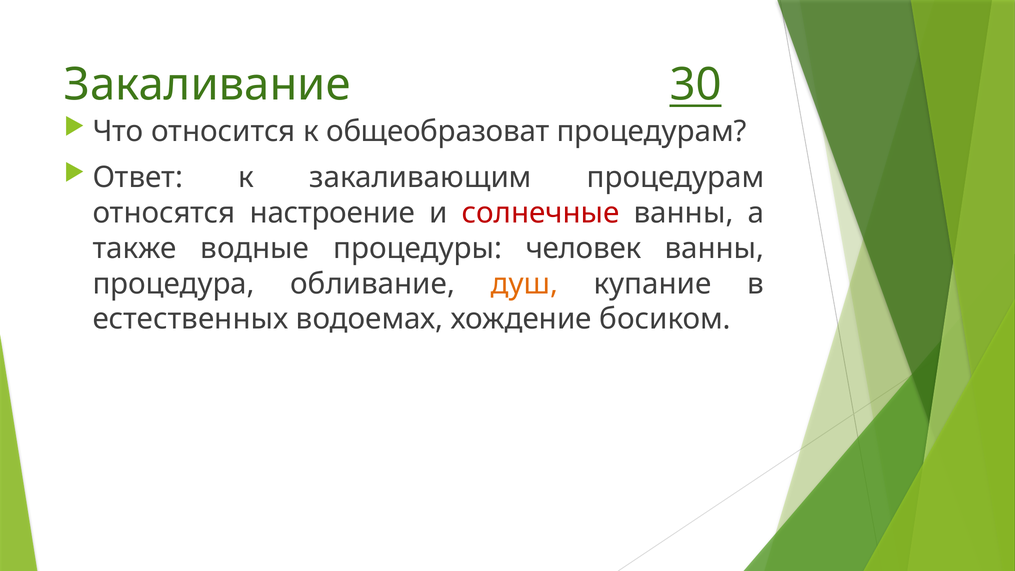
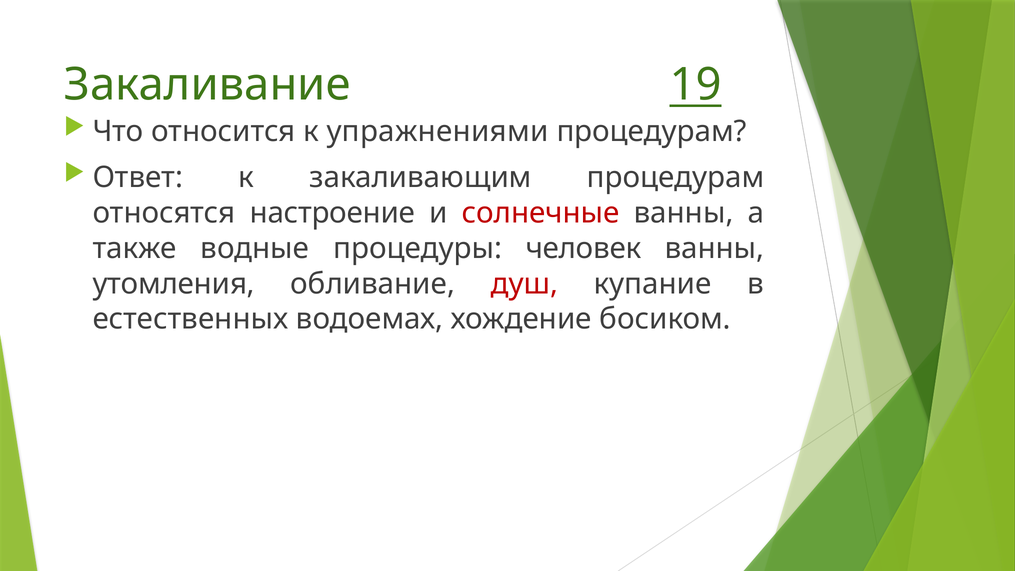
30: 30 -> 19 (696, 85)
общеобразоват: общеобразоват -> упражнениями (438, 131)
процедура: процедура -> утомления (174, 284)
душ colour: orange -> red (524, 284)
